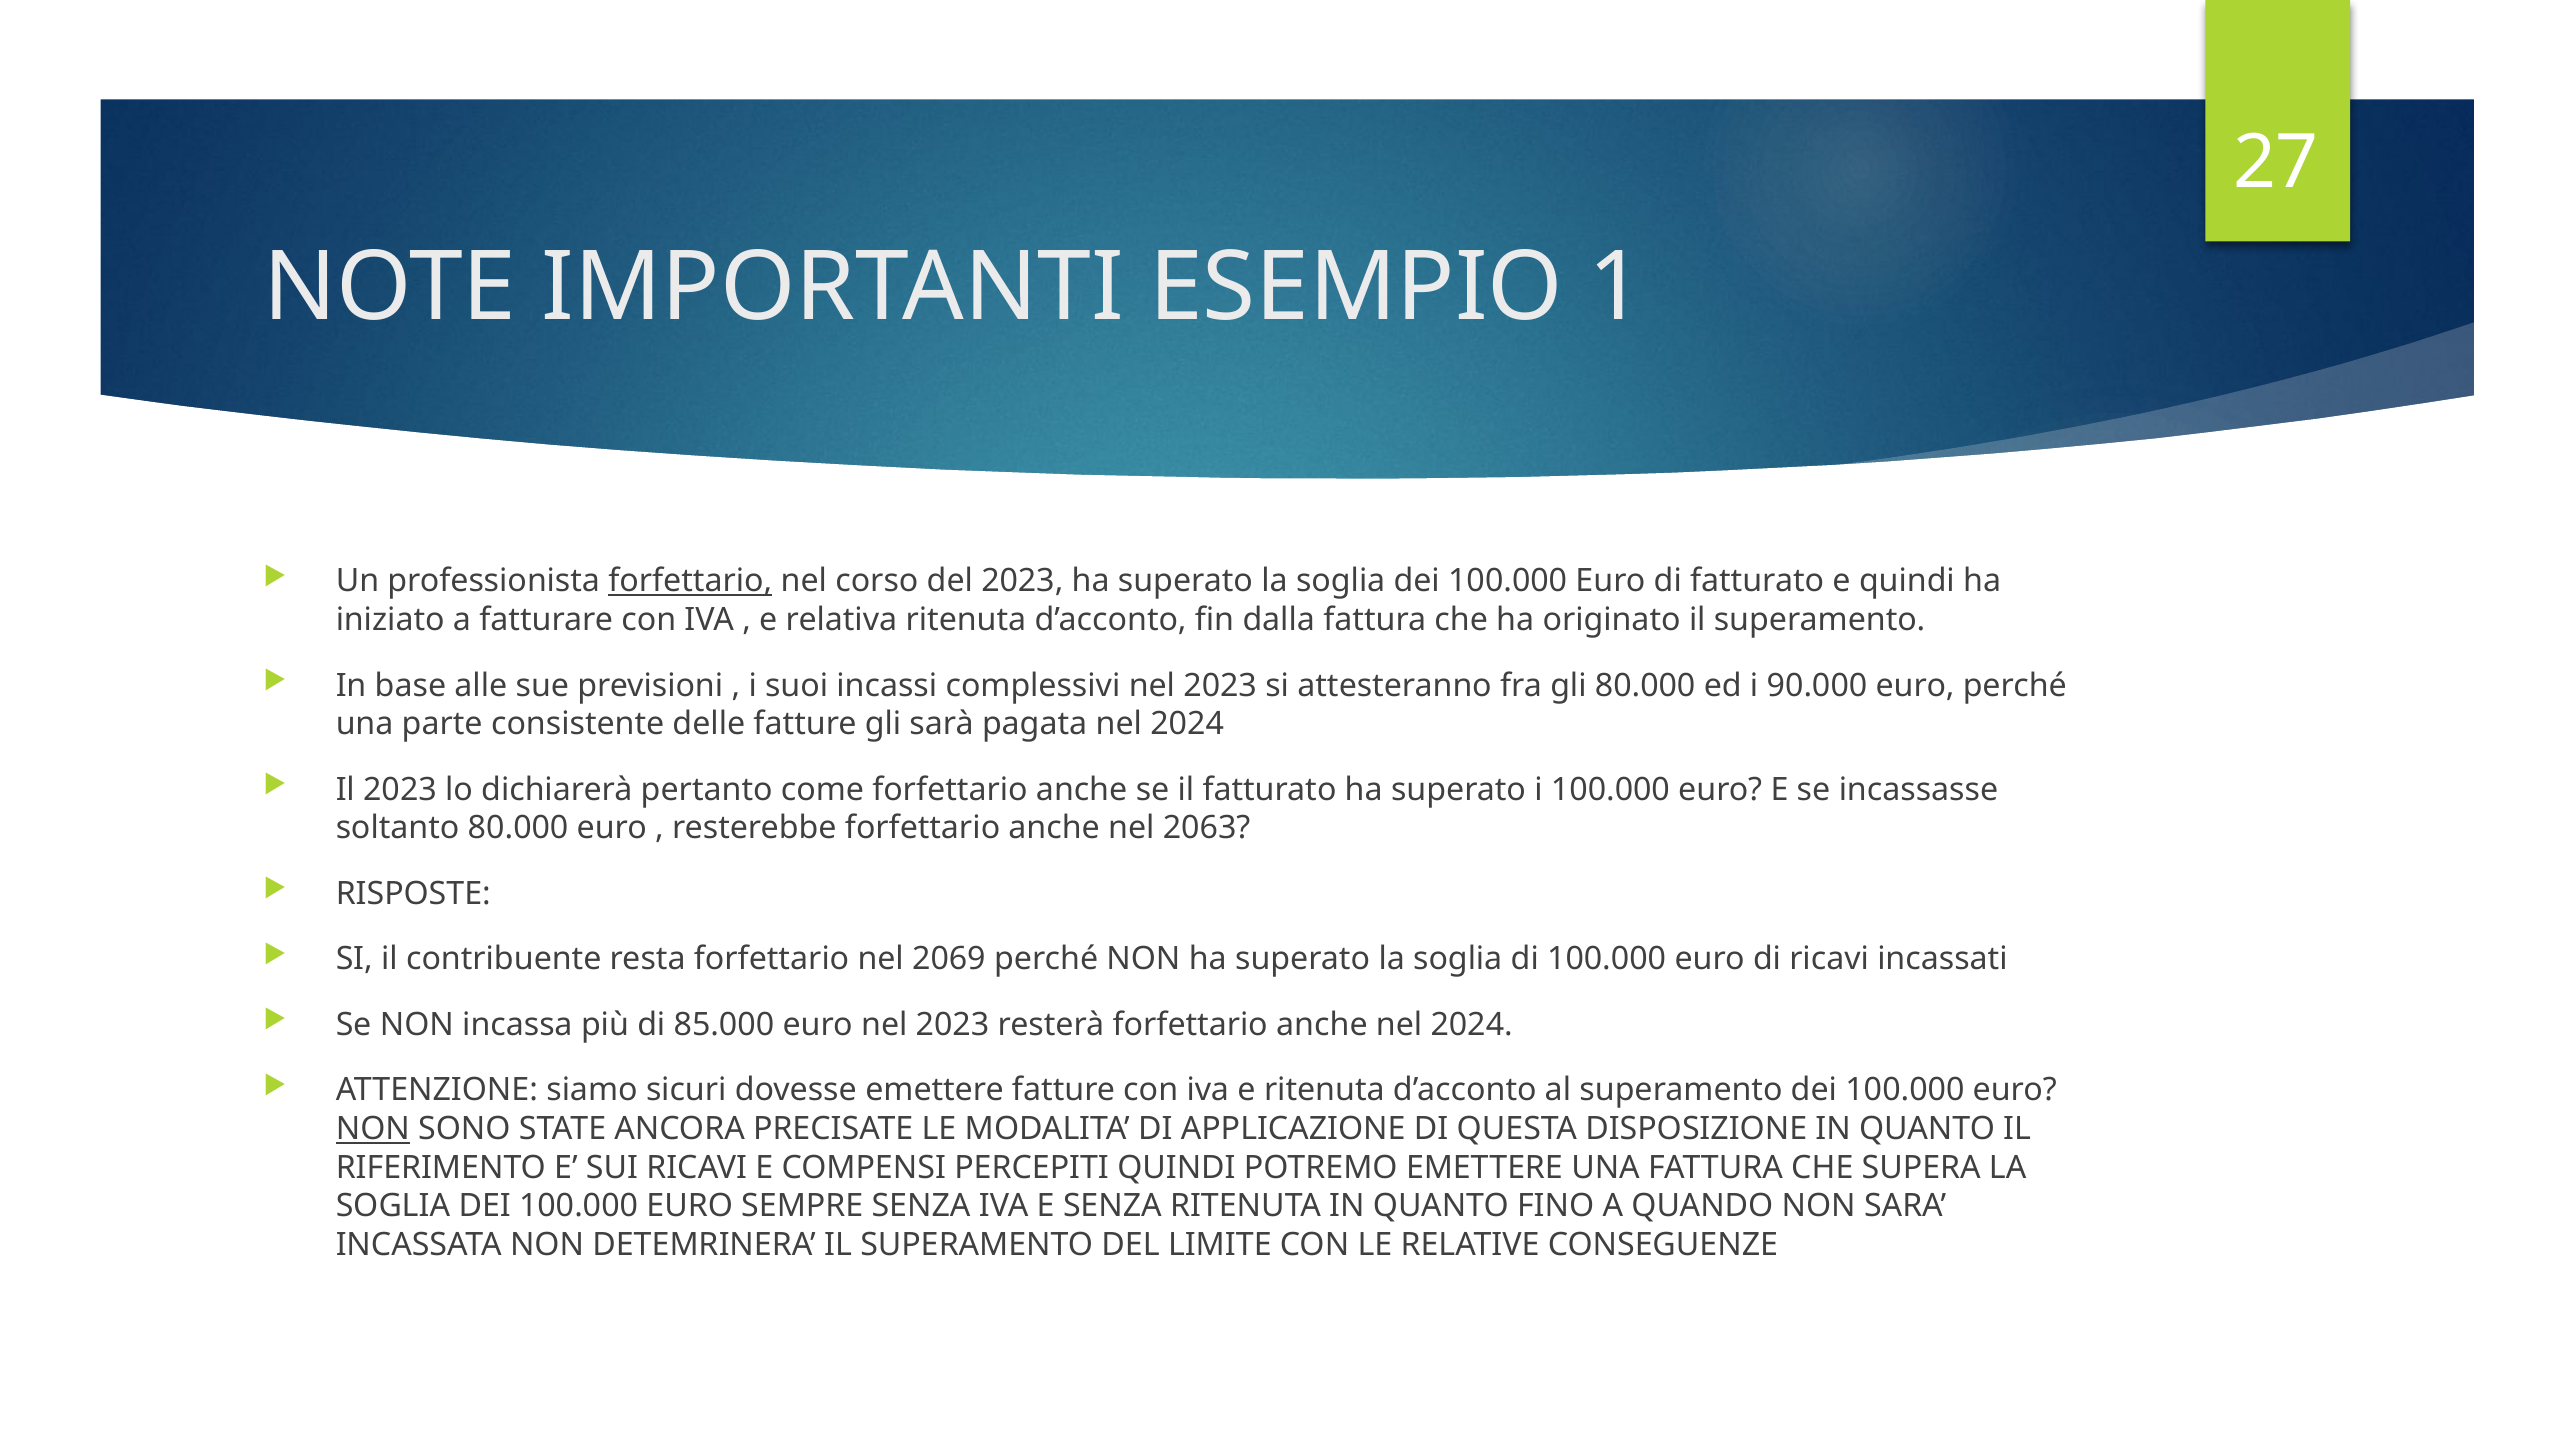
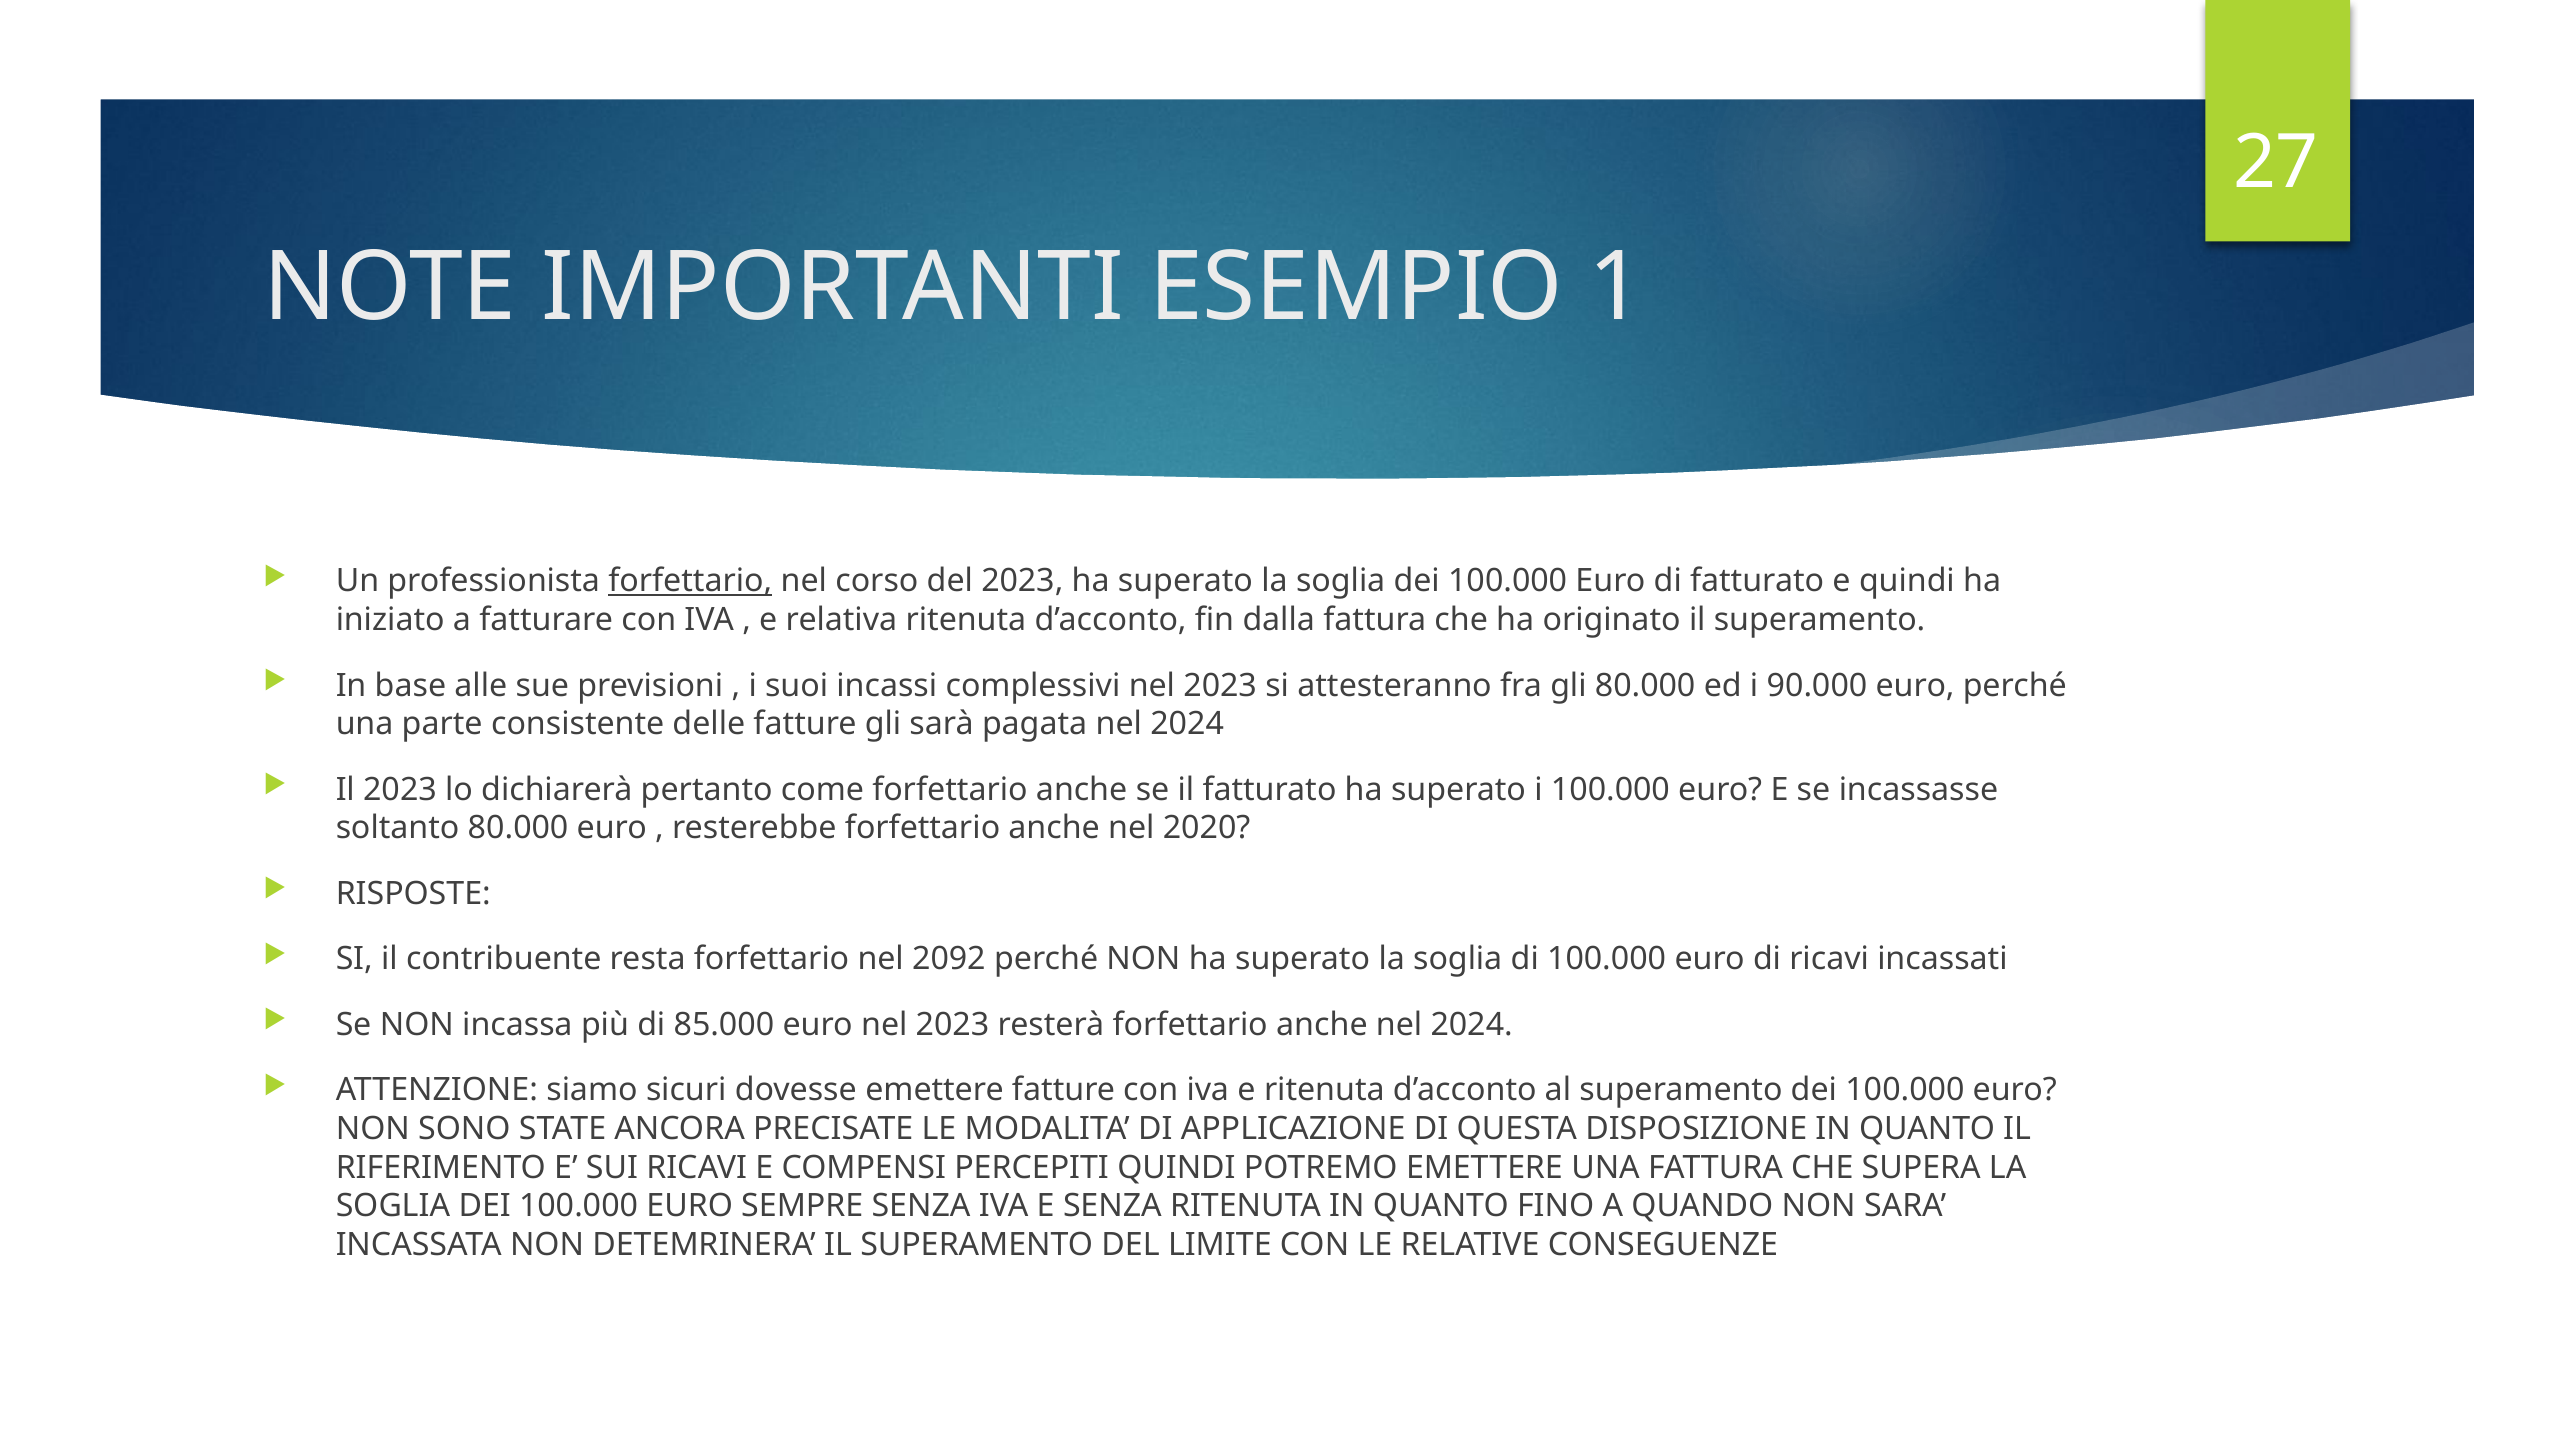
2063: 2063 -> 2020 (1207, 828)
2069: 2069 -> 2092 (949, 959)
NON underline: present -> none (373, 1129)
